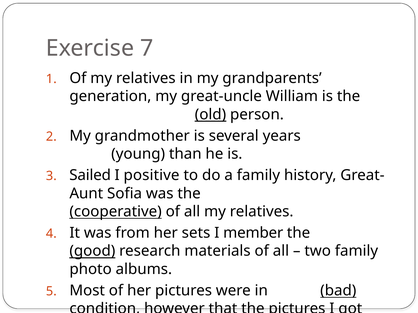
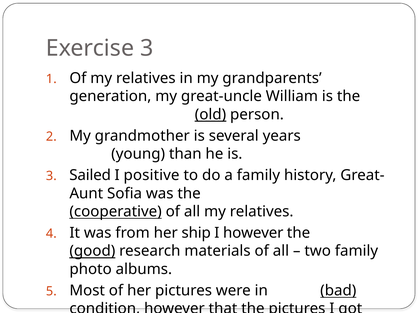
Exercise 7: 7 -> 3 (147, 48)
sets: sets -> ship (196, 233)
I member: member -> however (253, 233)
